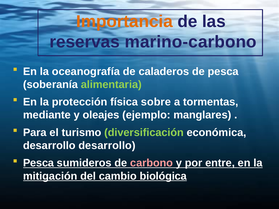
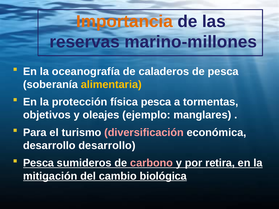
marino-carbono: marino-carbono -> marino-millones (191, 42)
alimentaria colour: light green -> yellow (111, 85)
física sobre: sobre -> pesca (156, 102)
mediante: mediante -> objetivos (47, 115)
diversificación colour: light green -> pink (144, 133)
entre: entre -> retira (220, 163)
